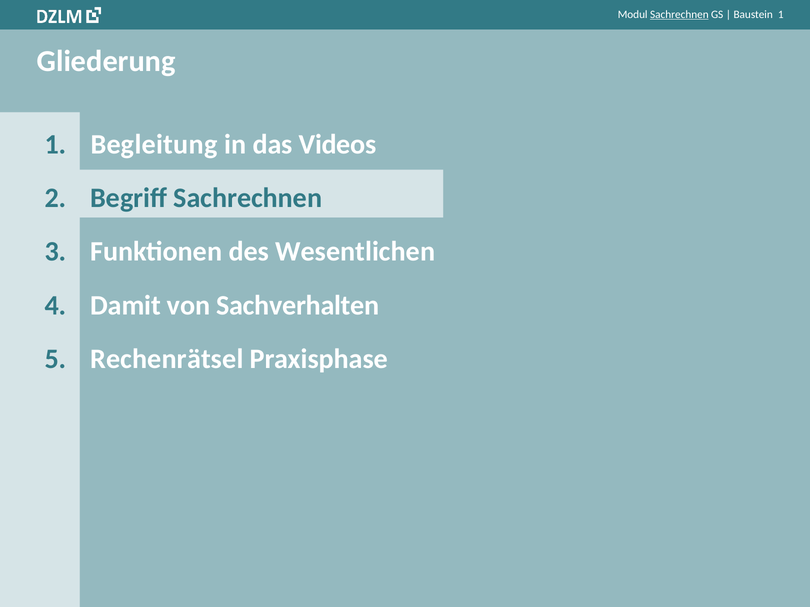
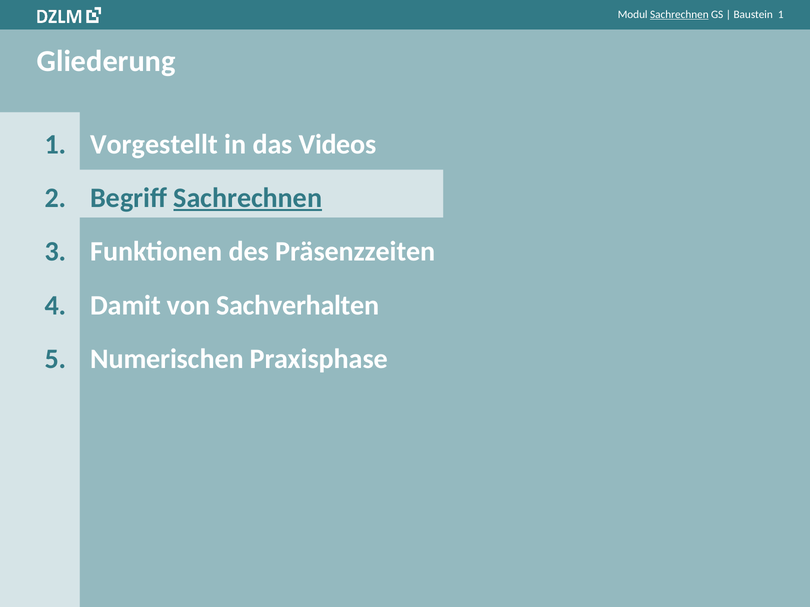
Begleitung: Begleitung -> Vorgestellt (154, 144)
Sachrechnen underline: none -> present (248, 198)
Wesentlichen: Wesentlichen -> Präsenzzeiten (355, 252)
Rechenrätsel: Rechenrätsel -> Numerischen (167, 359)
